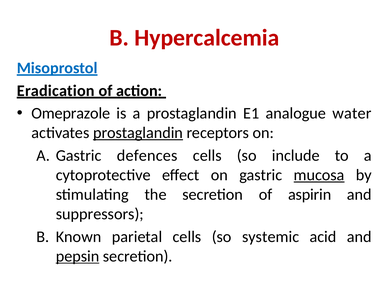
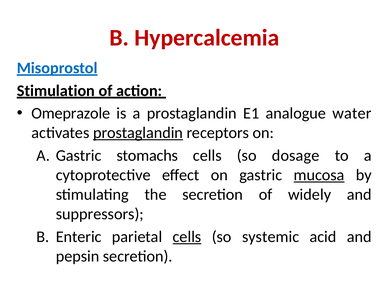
Eradication: Eradication -> Stimulation (56, 91)
defences: defences -> stomachs (147, 155)
include: include -> dosage (296, 155)
aspirin: aspirin -> widely (310, 194)
Known: Known -> Enteric (79, 236)
cells underline: none -> present (187, 236)
pepsin underline: present -> none (78, 256)
